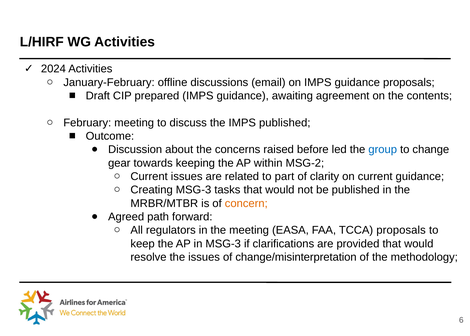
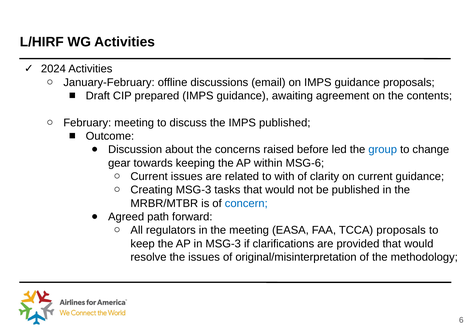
MSG-2: MSG-2 -> MSG-6 (305, 163)
part: part -> with (285, 176)
concern colour: orange -> blue (246, 203)
change/misinterpretation: change/misinterpretation -> original/misinterpretation (296, 257)
